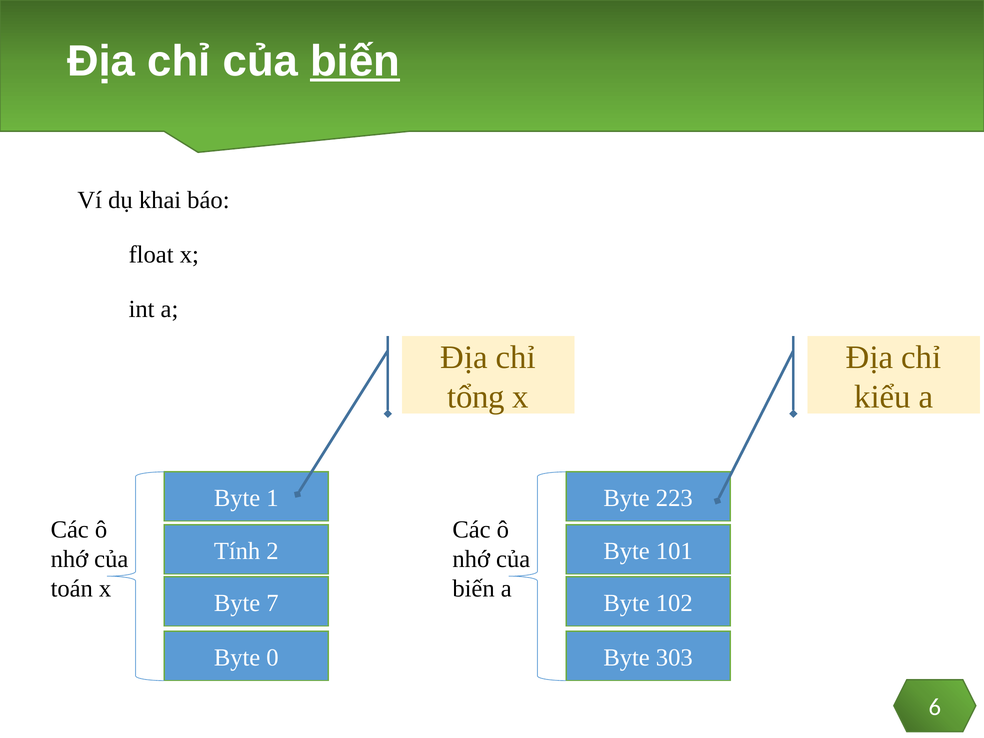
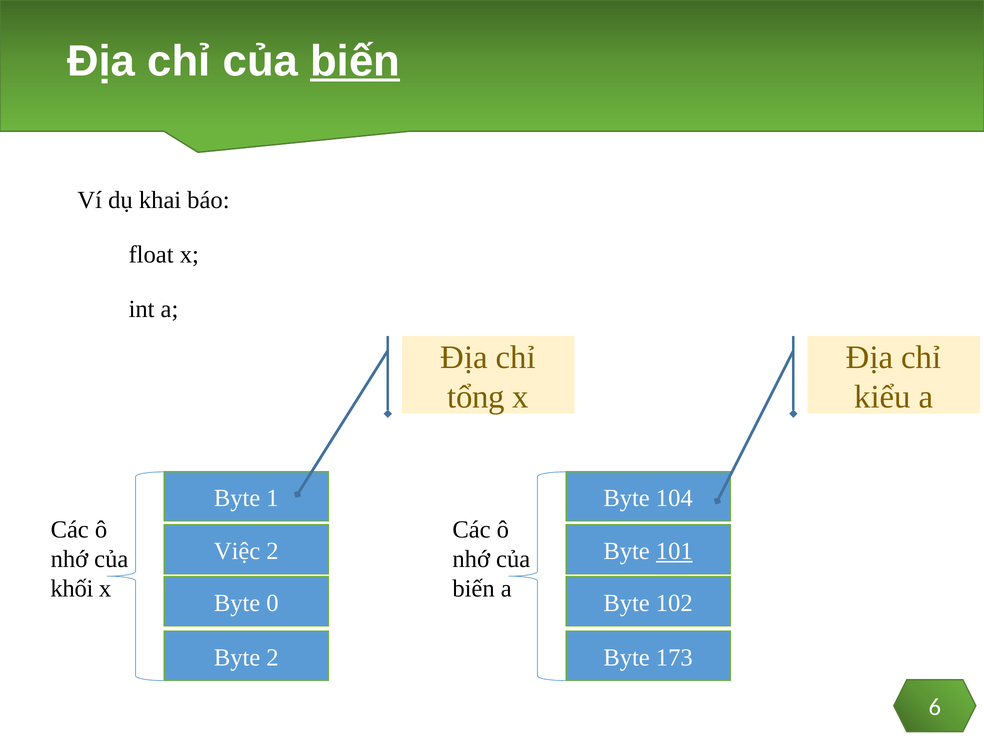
223: 223 -> 104 (674, 498)
Tính: Tính -> Việc (237, 551)
101 underline: none -> present (674, 551)
toán: toán -> khối (72, 589)
7: 7 -> 0 (272, 603)
Byte 0: 0 -> 2 (272, 658)
303: 303 -> 173 (674, 658)
